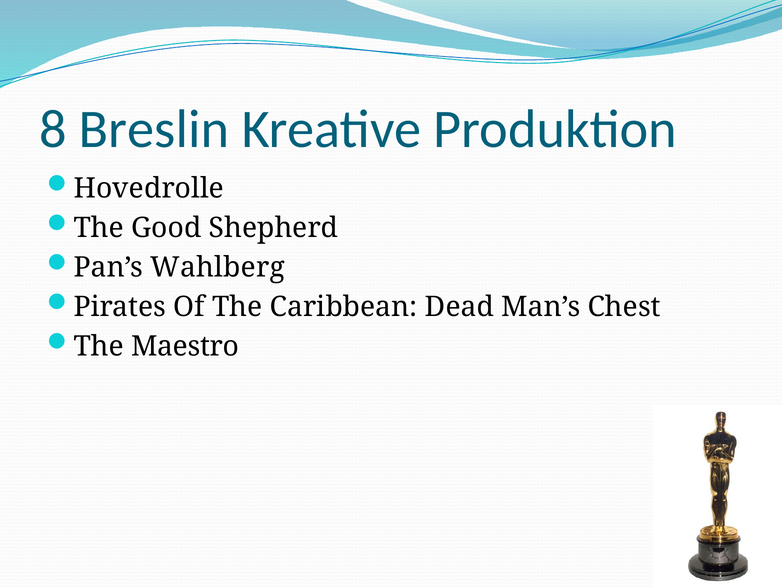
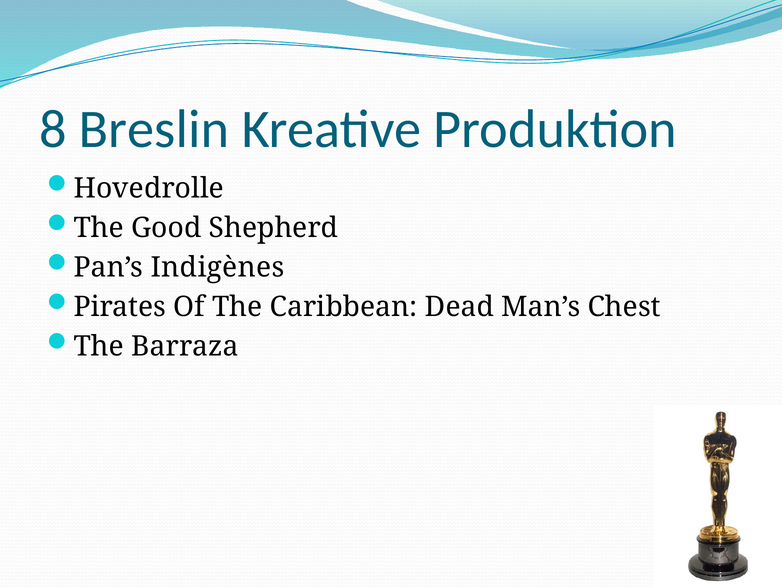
Wahlberg: Wahlberg -> Indigènes (218, 267)
Maestro: Maestro -> Barraza (185, 346)
